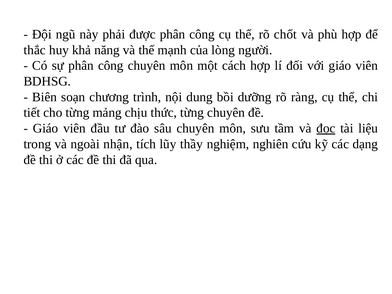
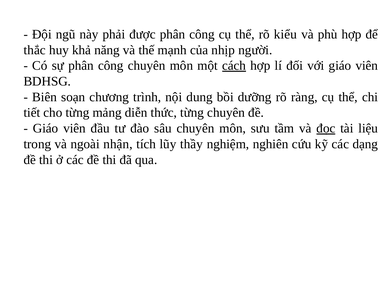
chốt: chốt -> kiểu (285, 34)
lòng: lòng -> nhịp (223, 50)
cách underline: none -> present (234, 66)
chịu: chịu -> diễn (136, 113)
